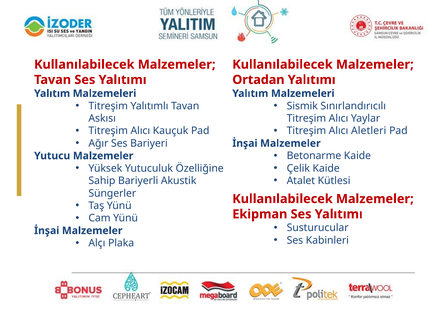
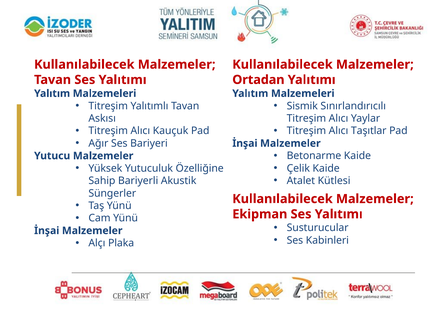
Aletleri: Aletleri -> Taşıtlar (369, 131)
